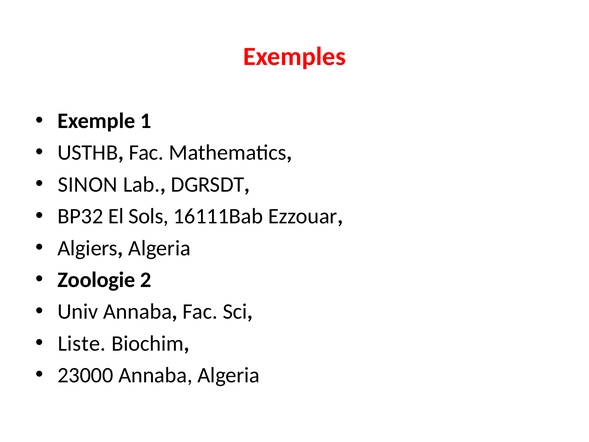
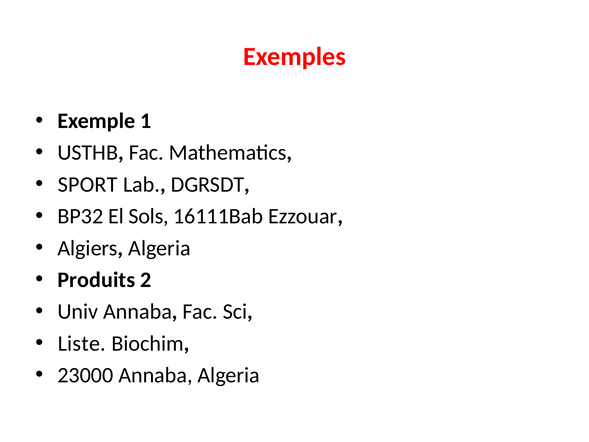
SINON: SINON -> SPORT (88, 184)
Zoologie: Zoologie -> Produits (96, 280)
